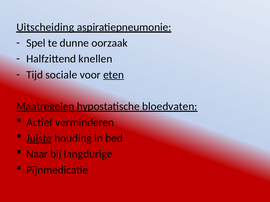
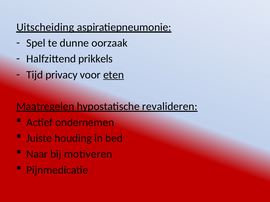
knellen: knellen -> prikkels (96, 59)
sociale: sociale -> privacy (61, 75)
bloedvaten: bloedvaten -> revalideren (170, 107)
verminderen: verminderen -> ondernemen (85, 123)
Juiste underline: present -> none (39, 139)
langdurige: langdurige -> motiveren (88, 154)
